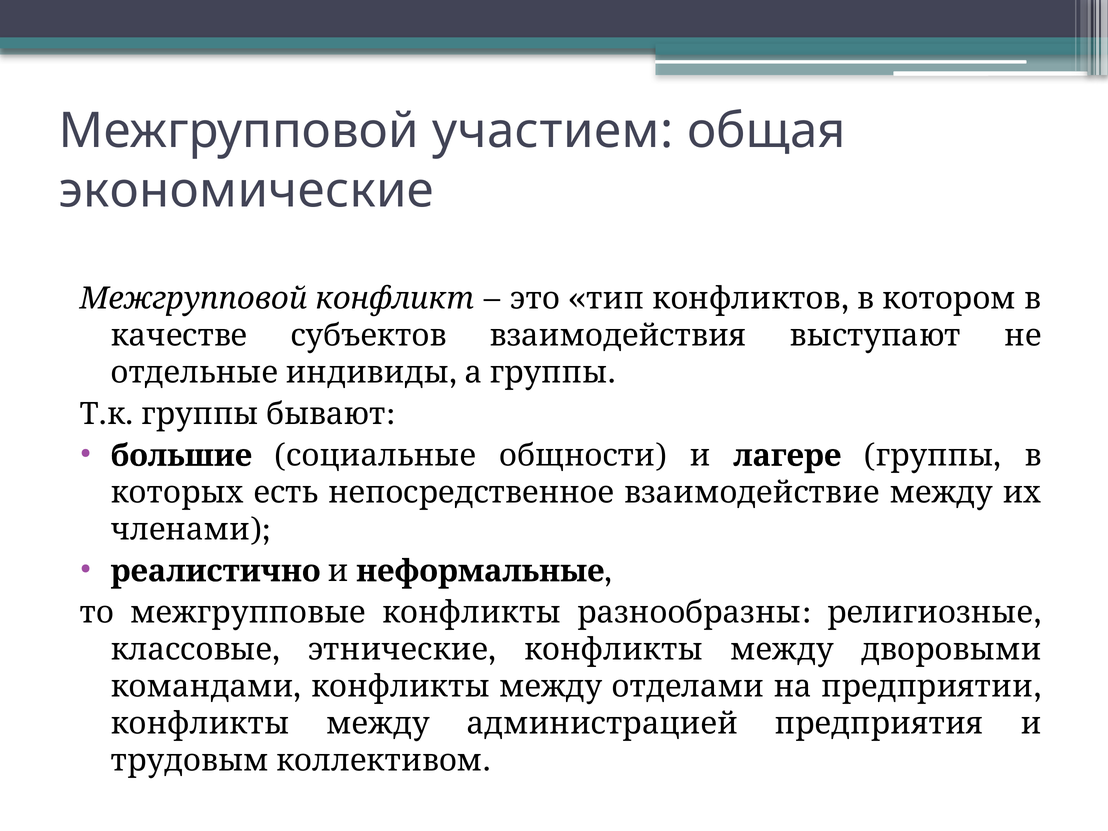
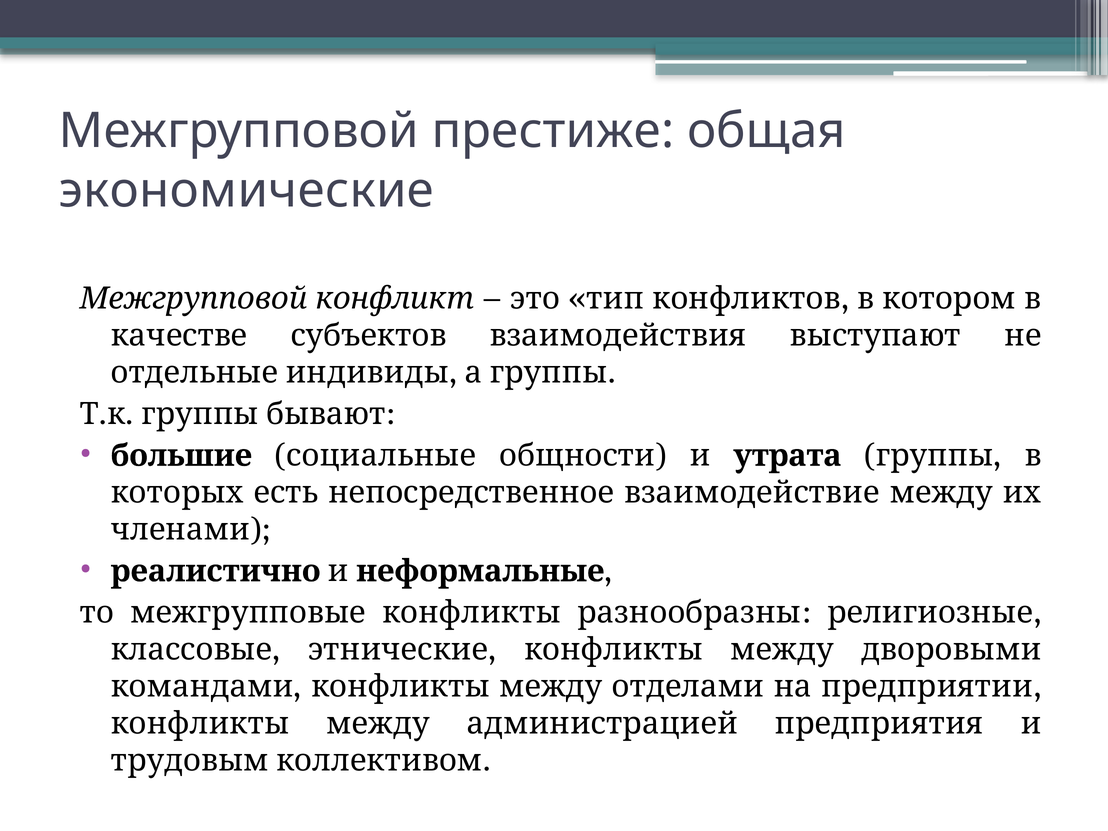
участием: участием -> престиже (553, 131)
лагере: лагере -> утрата (787, 456)
